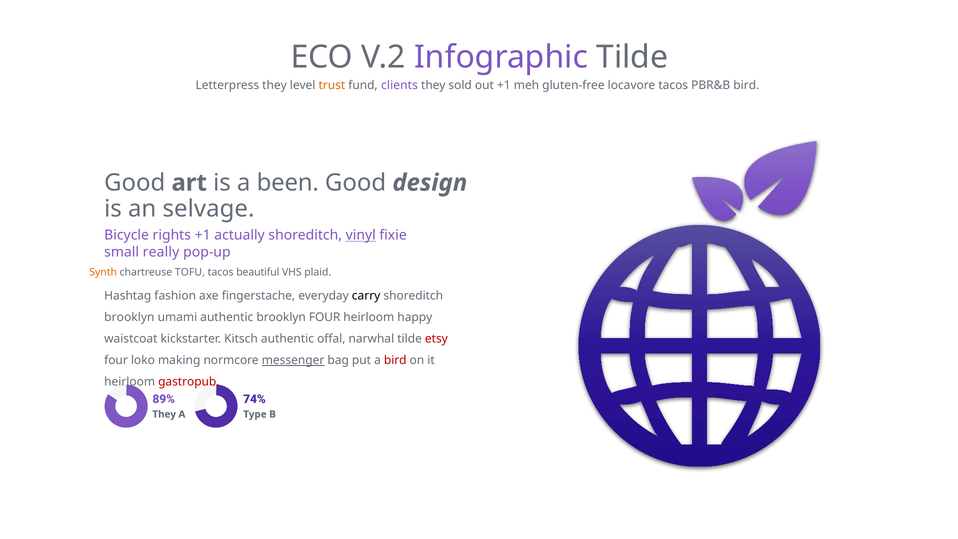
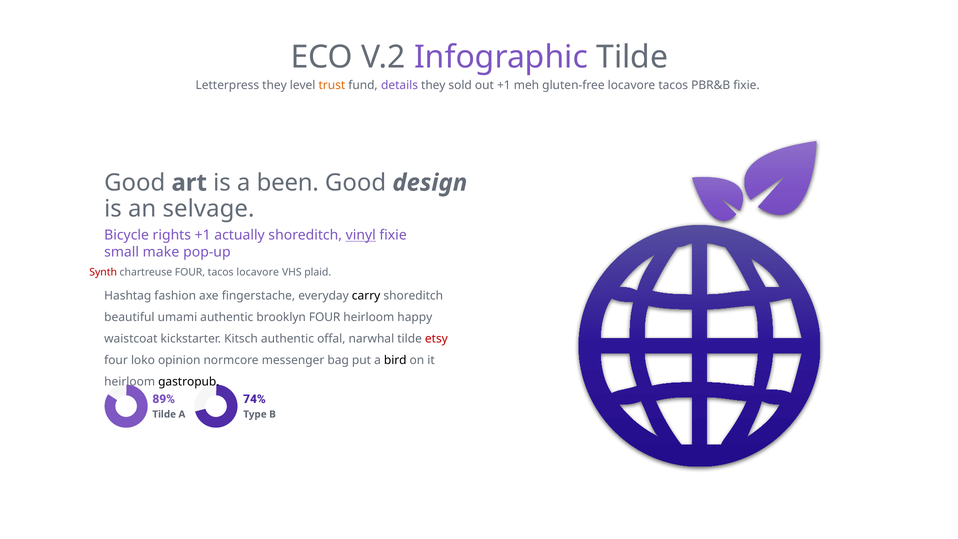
clients: clients -> details (400, 85)
PBR&B bird: bird -> fixie (746, 85)
really: really -> make (161, 252)
Synth colour: orange -> red (103, 272)
chartreuse TOFU: TOFU -> FOUR (190, 272)
tacos beautiful: beautiful -> locavore (258, 272)
brooklyn: brooklyn -> beautiful (129, 317)
making: making -> opinion (179, 360)
messenger underline: present -> none (293, 360)
bird colour: red -> black (395, 360)
gastropub colour: red -> black (189, 382)
They: They -> Tilde (164, 414)
